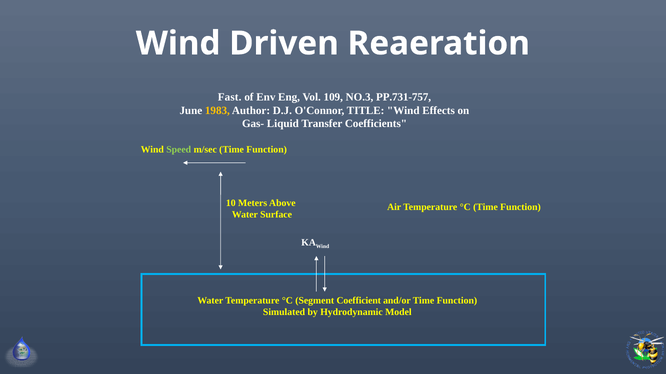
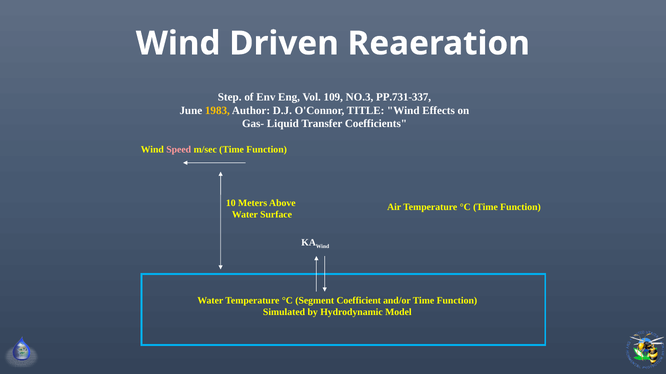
Fast: Fast -> Step (230, 97)
PP.731-757: PP.731-757 -> PP.731-337 (404, 97)
Speed colour: light green -> pink (179, 150)
